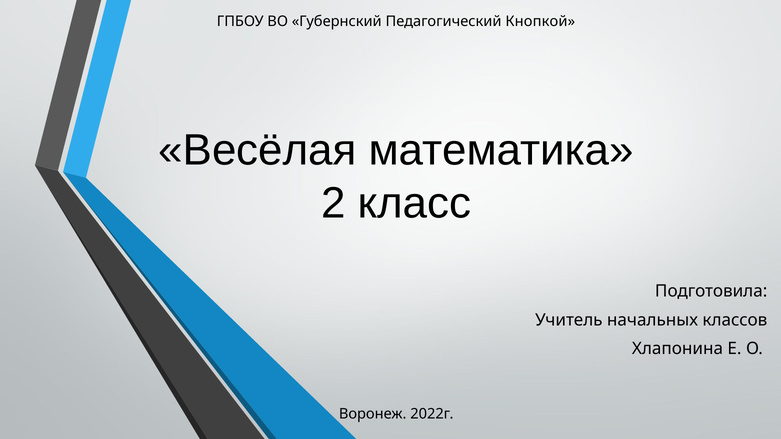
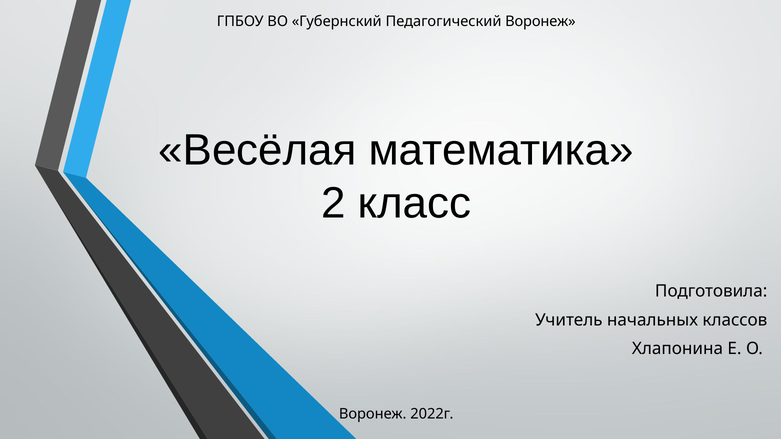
Педагогический Кнопкой: Кнопкой -> Воронеж (540, 21)
